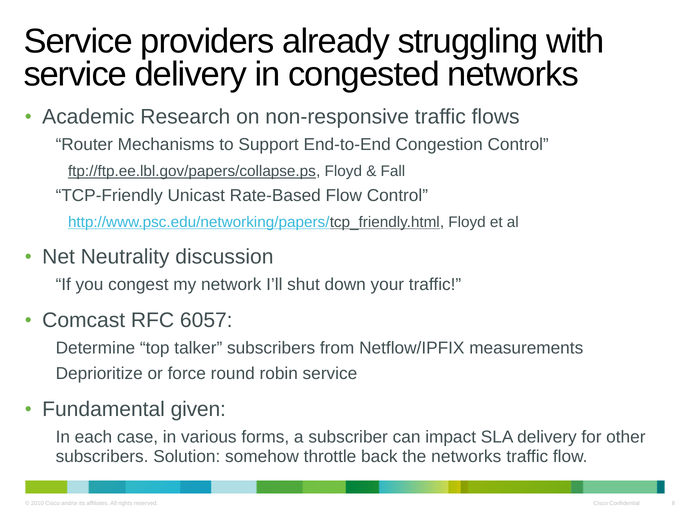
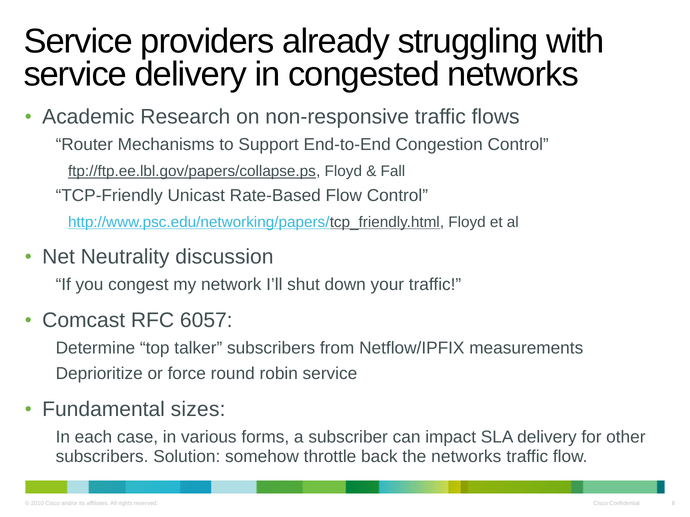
given: given -> sizes (198, 410)
